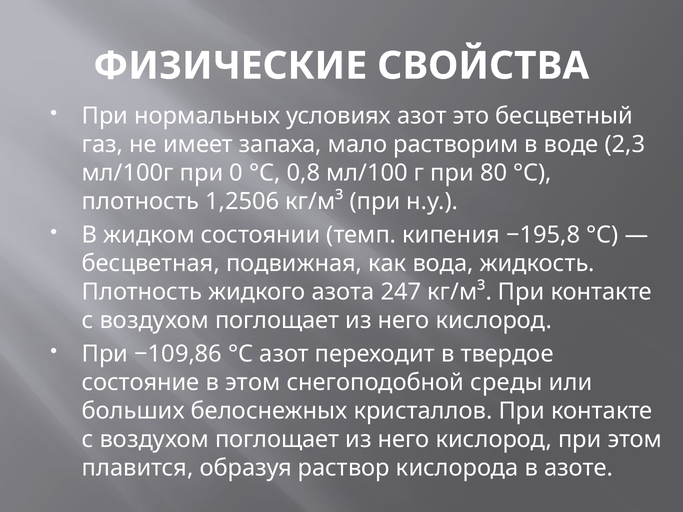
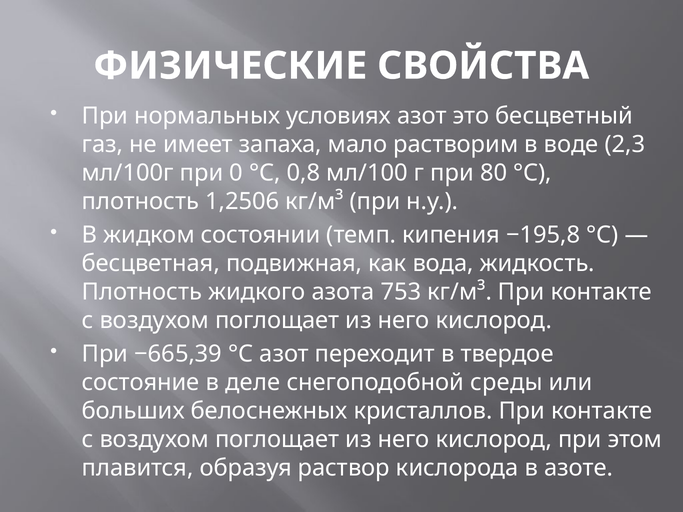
247: 247 -> 753 (401, 292)
−109,86: −109,86 -> −665,39 (178, 354)
в этом: этом -> деле (253, 383)
